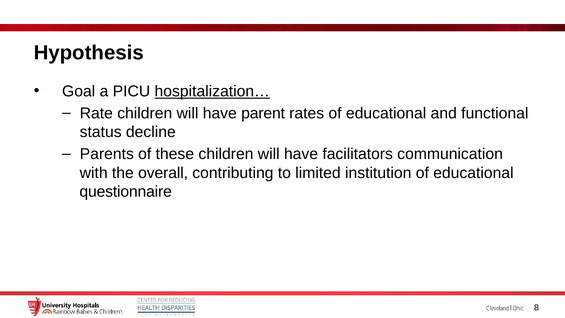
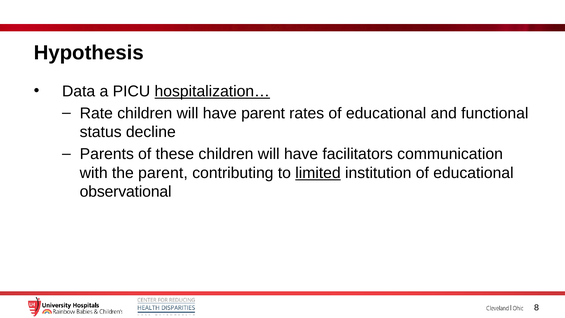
Goal: Goal -> Data (79, 91)
the overall: overall -> parent (163, 173)
limited underline: none -> present (318, 173)
questionnaire: questionnaire -> observational (126, 192)
